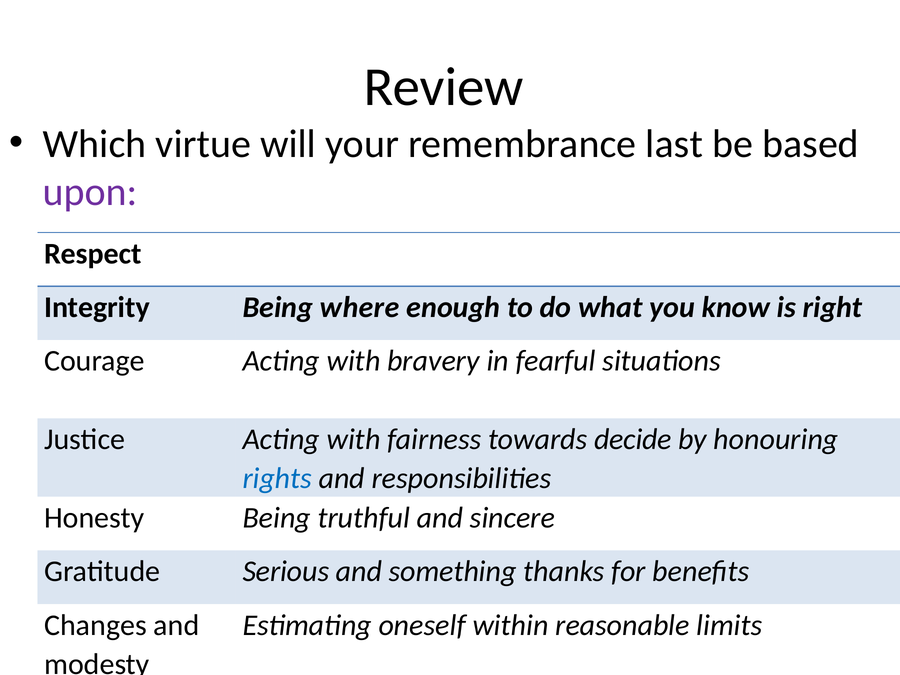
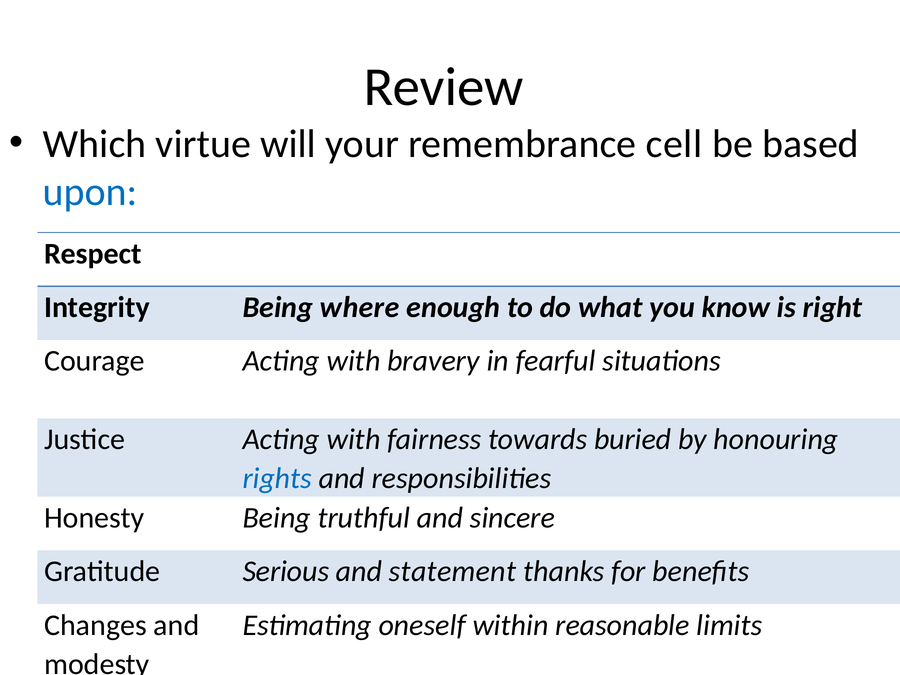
last: last -> cell (674, 144)
upon colour: purple -> blue (90, 192)
decide: decide -> buried (633, 439)
something: something -> statement (453, 571)
